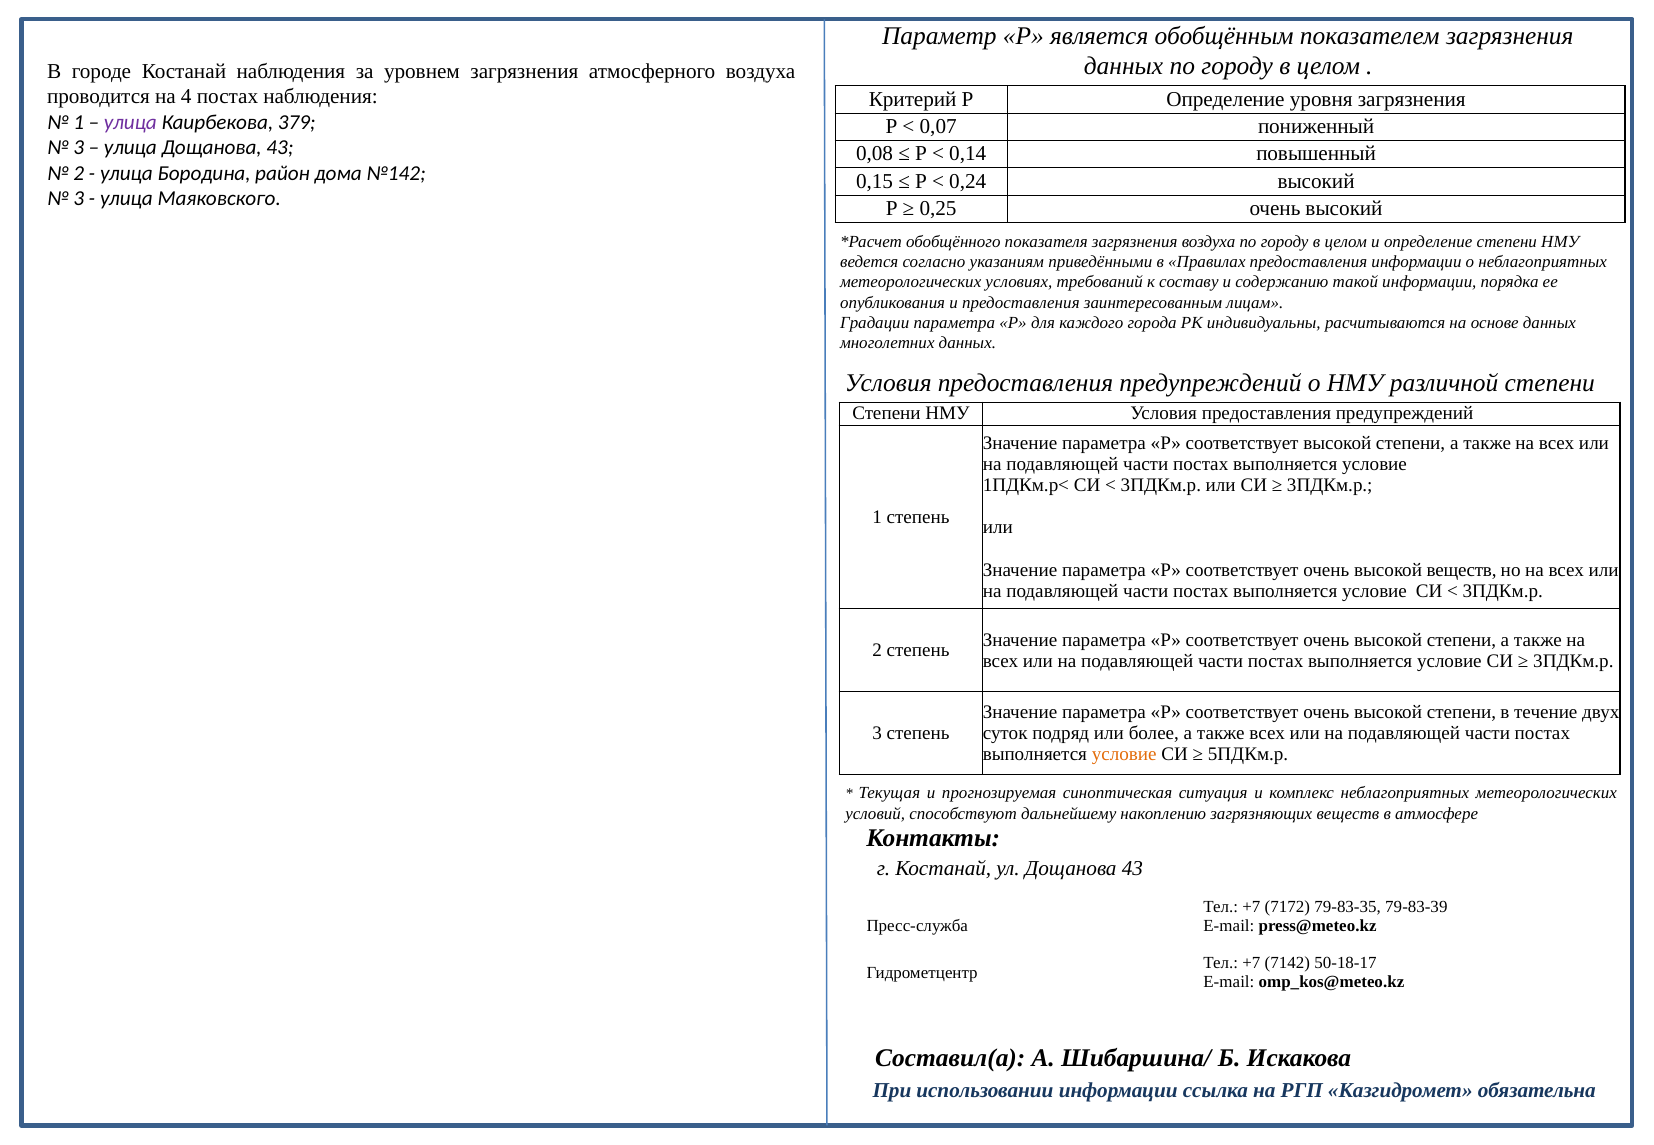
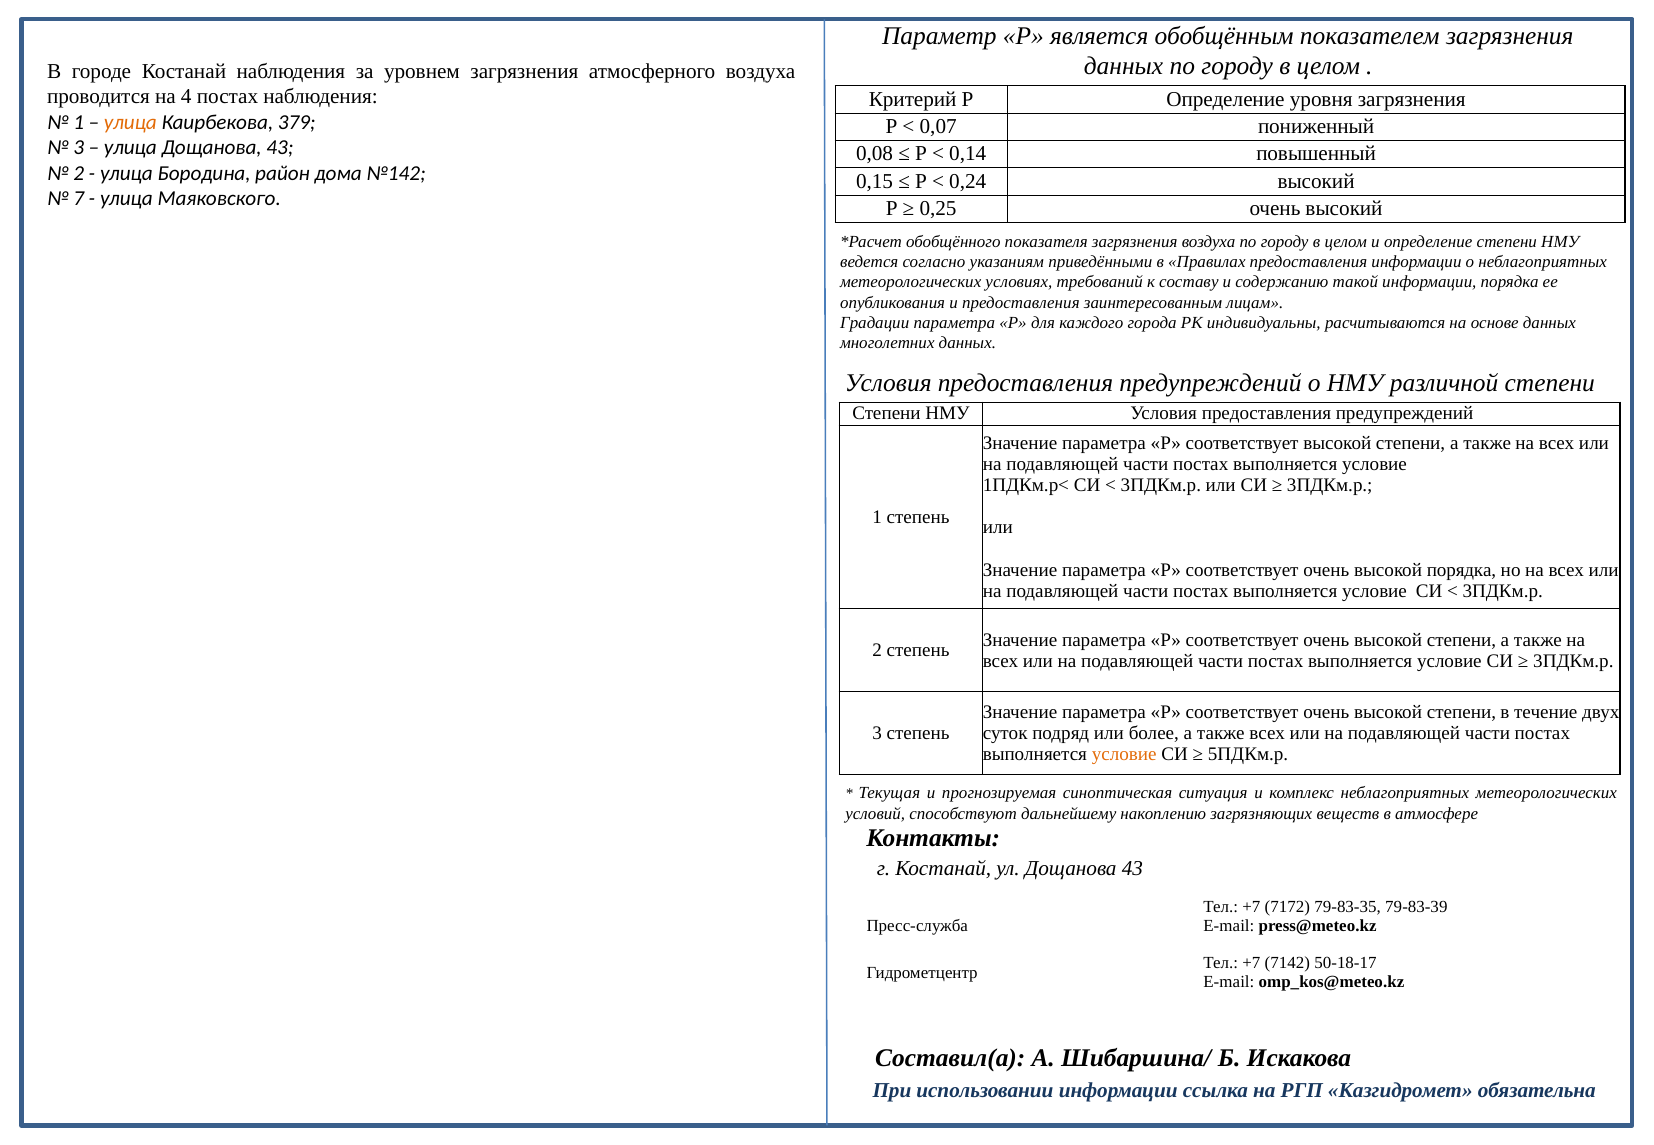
улица colour: purple -> orange (130, 122)
3: 3 -> 7 (79, 199)
высокой веществ: веществ -> порядка (1462, 570)
